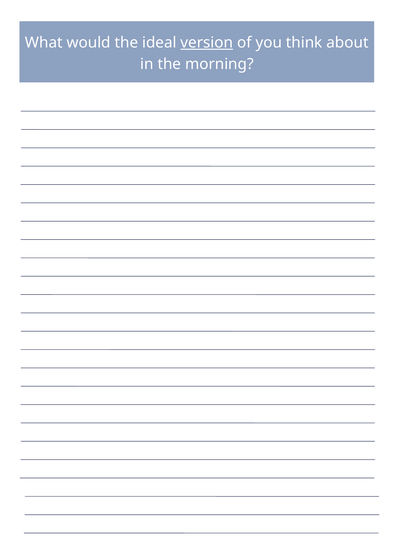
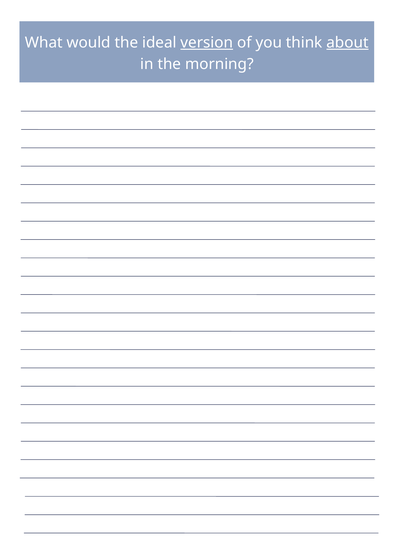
about underline: none -> present (347, 43)
